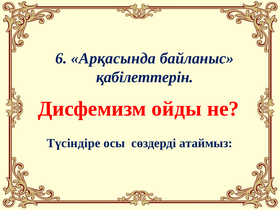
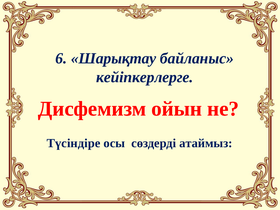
Арқасында: Арқасында -> Шарықтау (113, 58)
қабілеттерін: қабілеттерін -> кейіпкерлерге (145, 77)
ойды: ойды -> ойын (177, 109)
